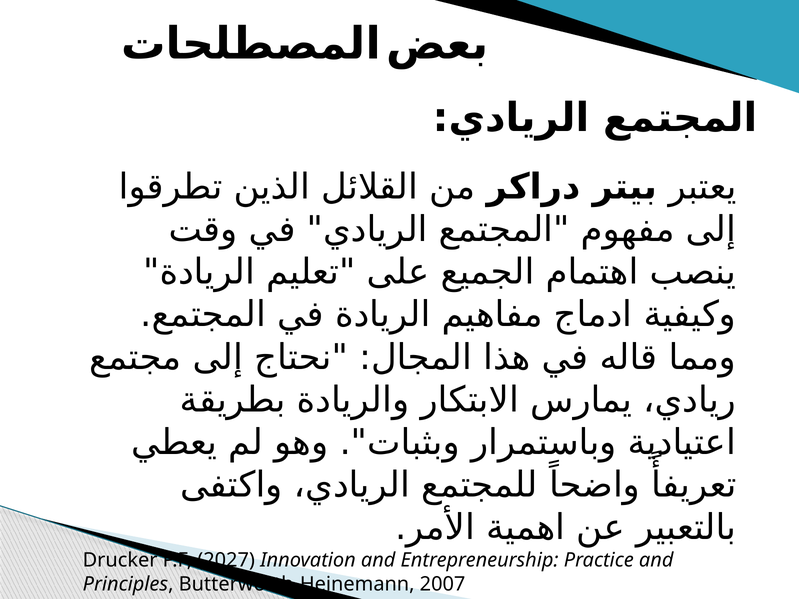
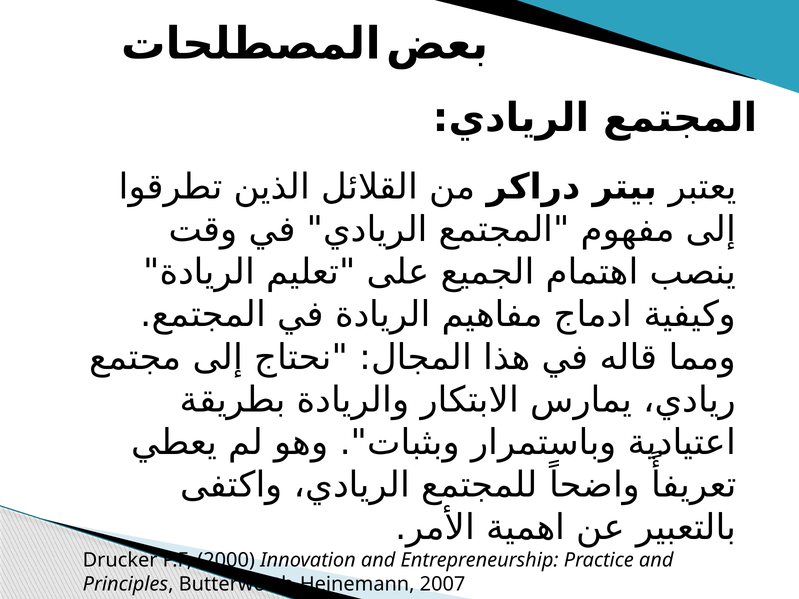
2027: 2027 -> 2000 (226, 560)
